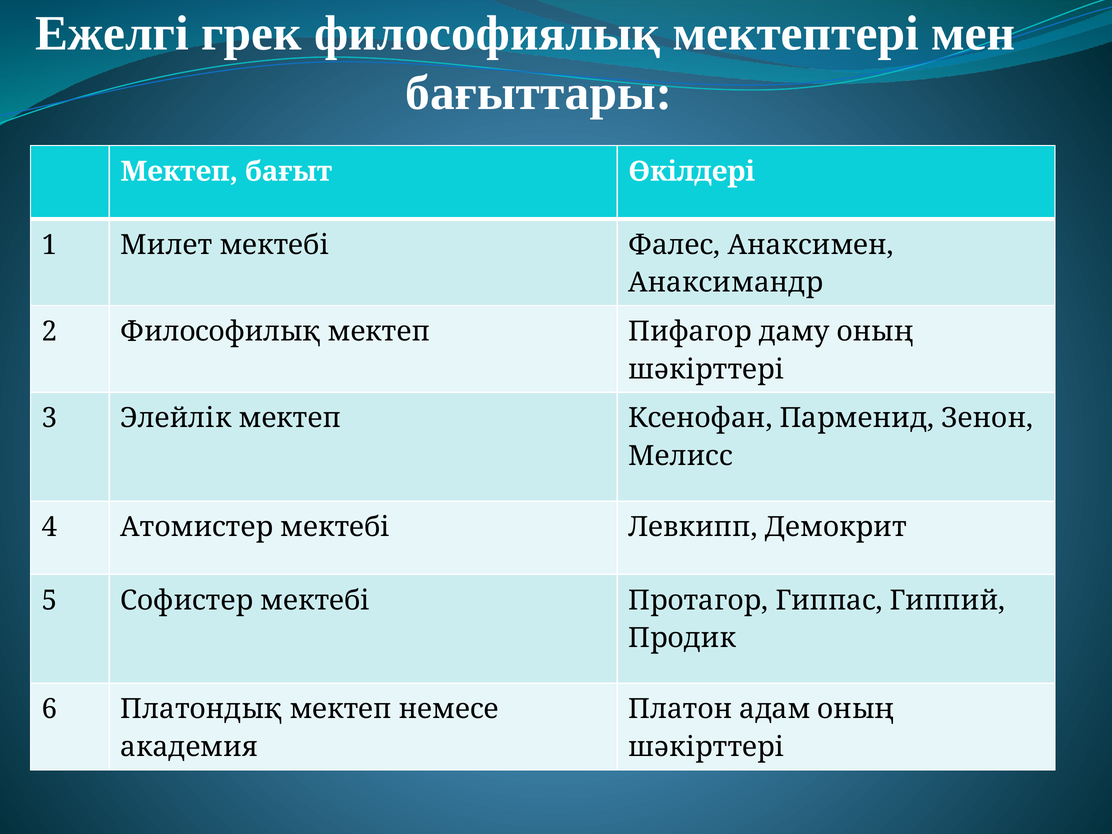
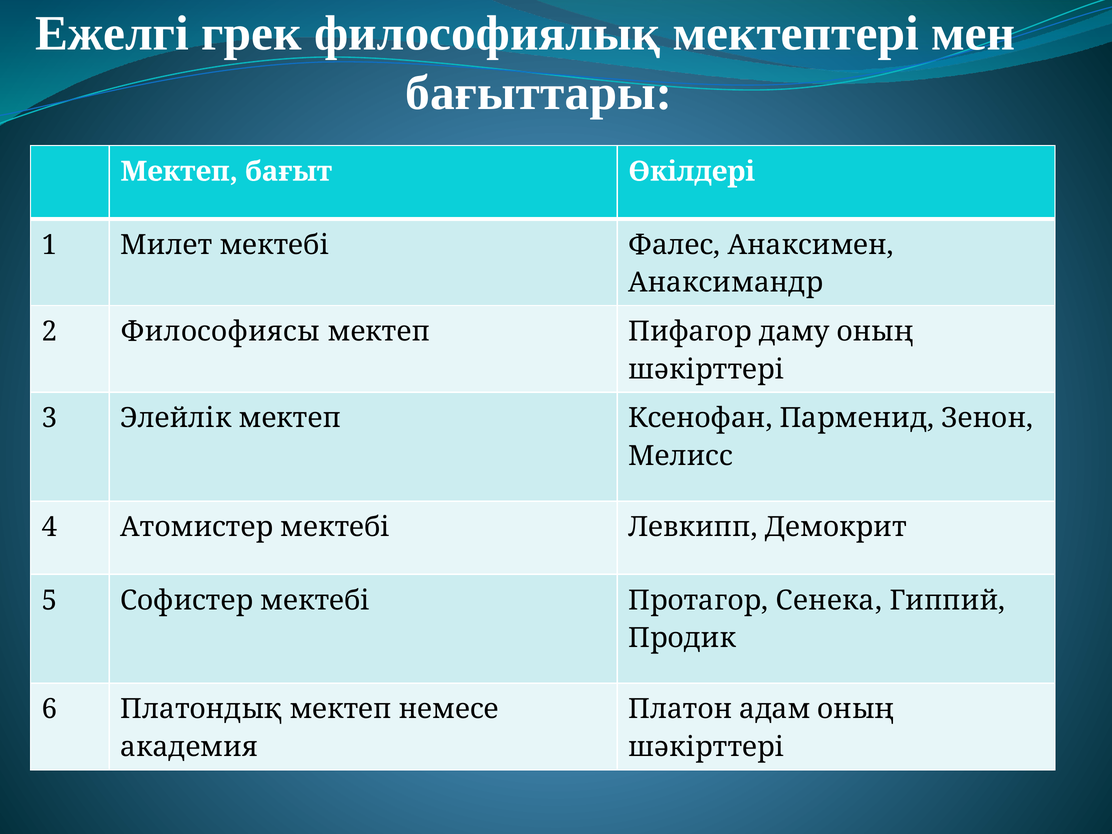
Философилық: Философилық -> Философиясы (220, 332)
Гиппас: Гиппас -> Сенека (829, 600)
